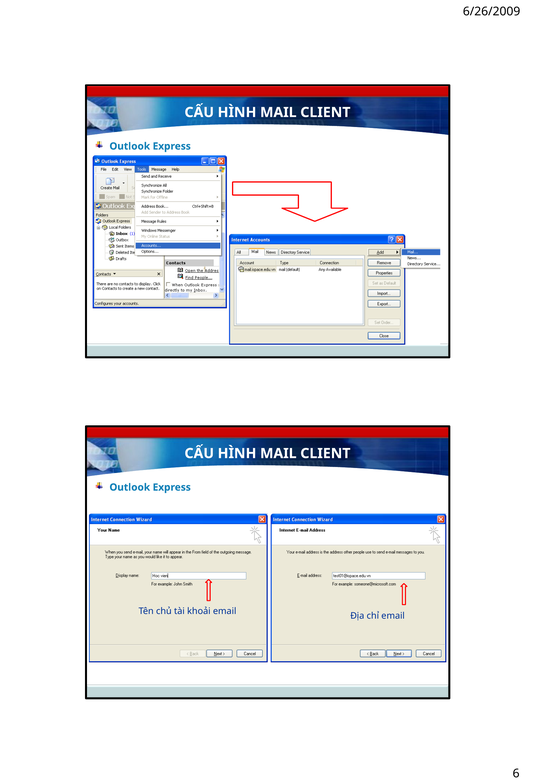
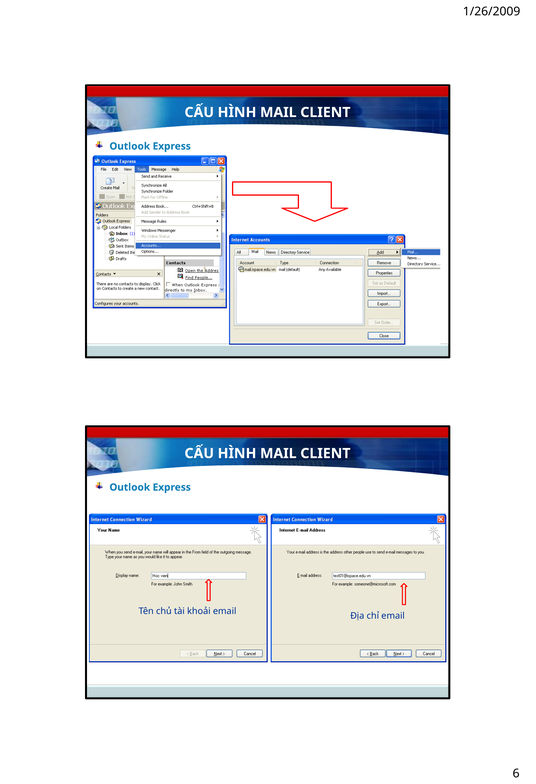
6/26/2009: 6/26/2009 -> 1/26/2009 (492, 12)
